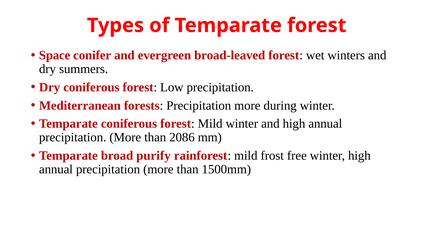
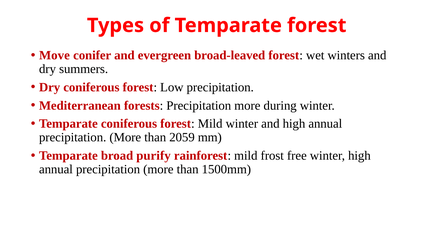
Space: Space -> Move (54, 55)
2086: 2086 -> 2059 (182, 138)
